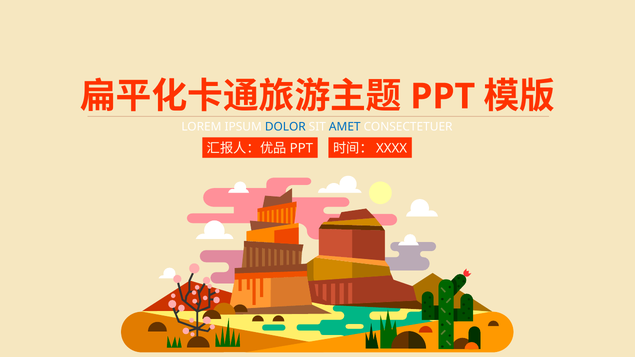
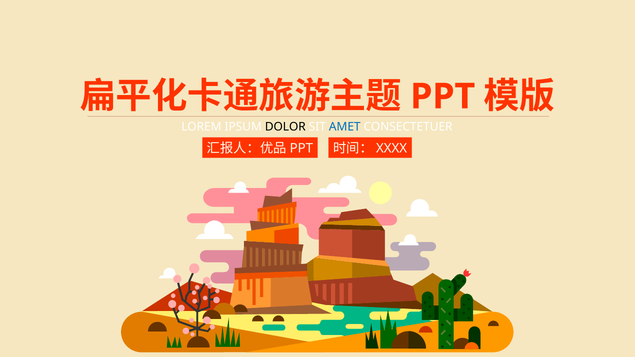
DOLOR colour: blue -> black (285, 127)
